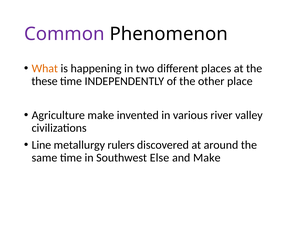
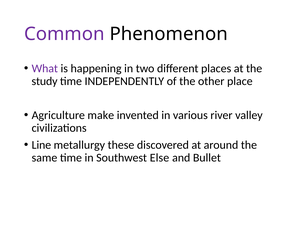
What colour: orange -> purple (45, 69)
these: these -> study (45, 82)
rulers: rulers -> these (121, 146)
and Make: Make -> Bullet (207, 158)
